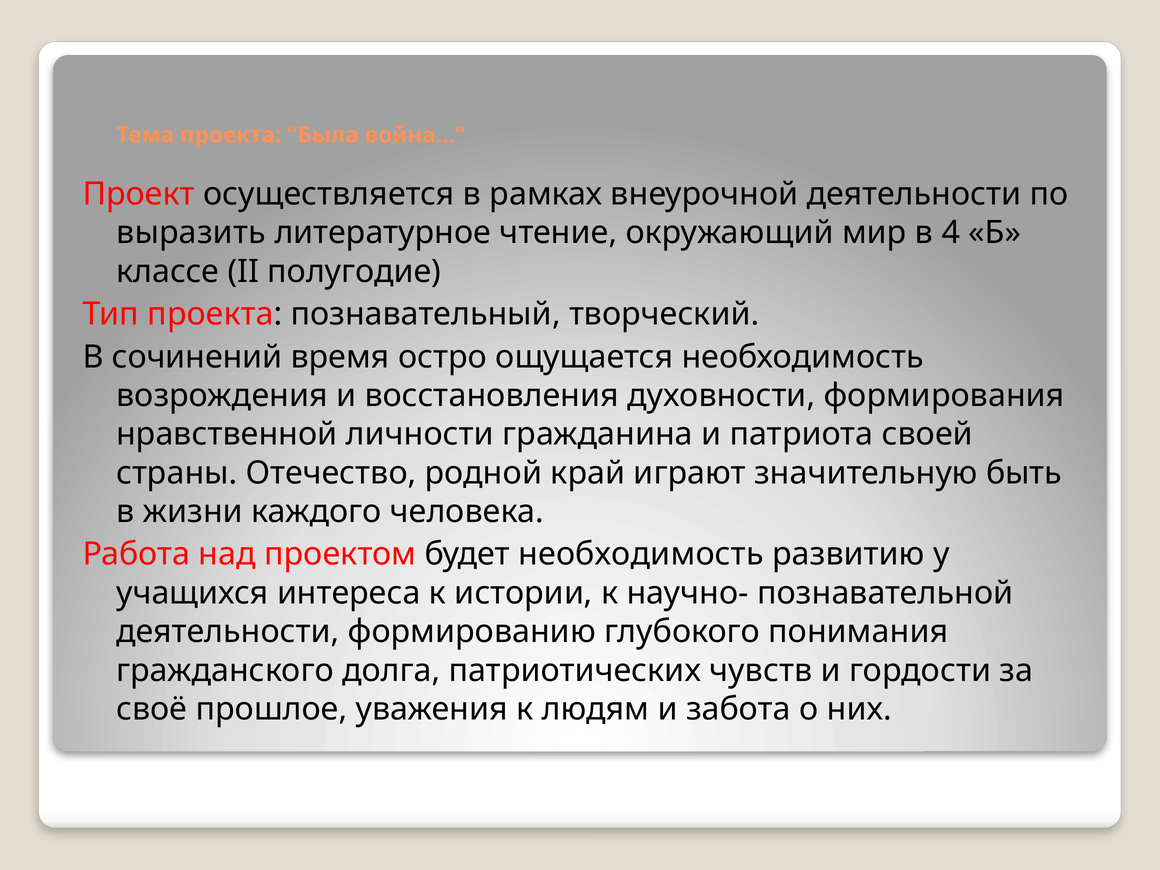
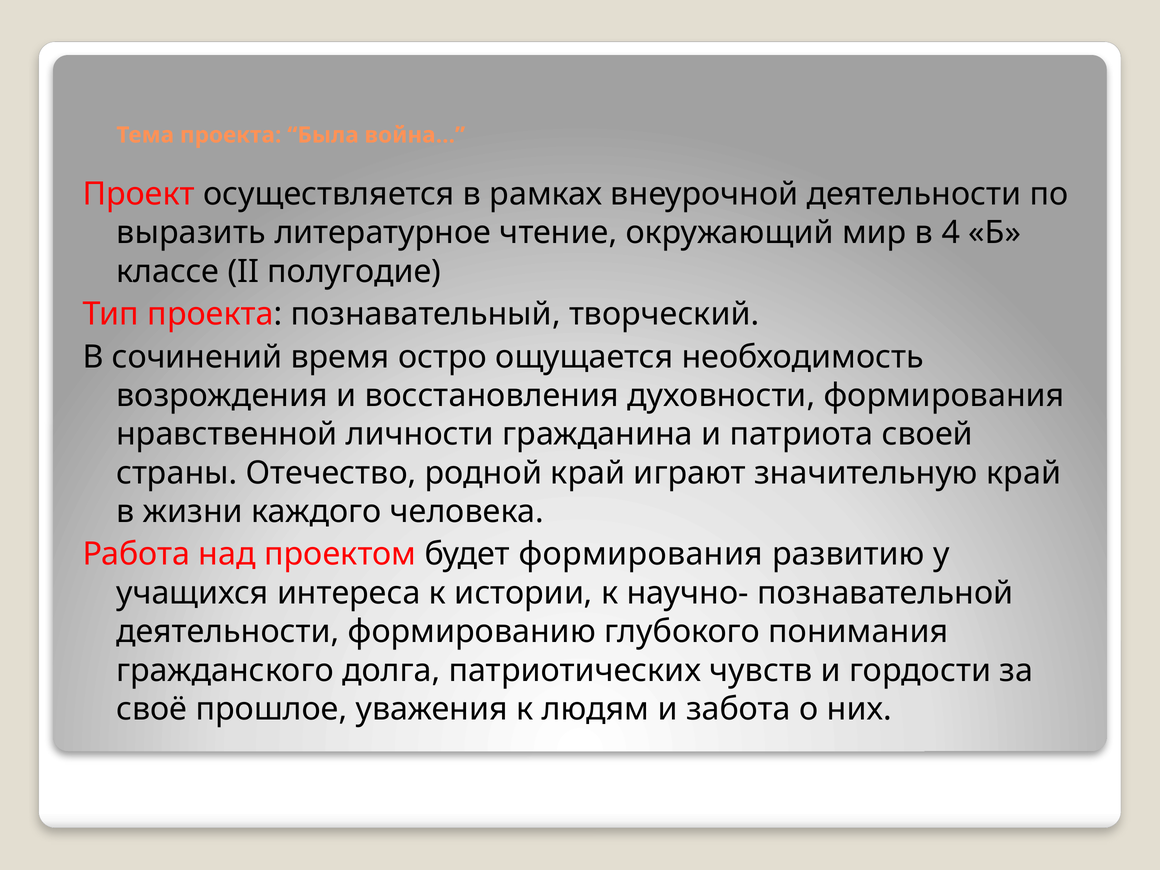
значительную быть: быть -> край (1024, 473)
будет необходимость: необходимость -> формирования (641, 554)
